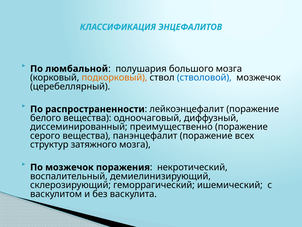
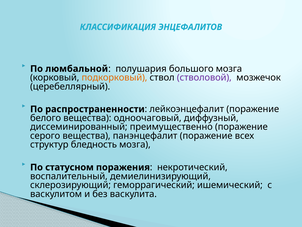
стволовой colour: blue -> purple (204, 77)
затяжного: затяжного -> бледность (94, 144)
По мозжечок: мозжечок -> статусном (69, 167)
